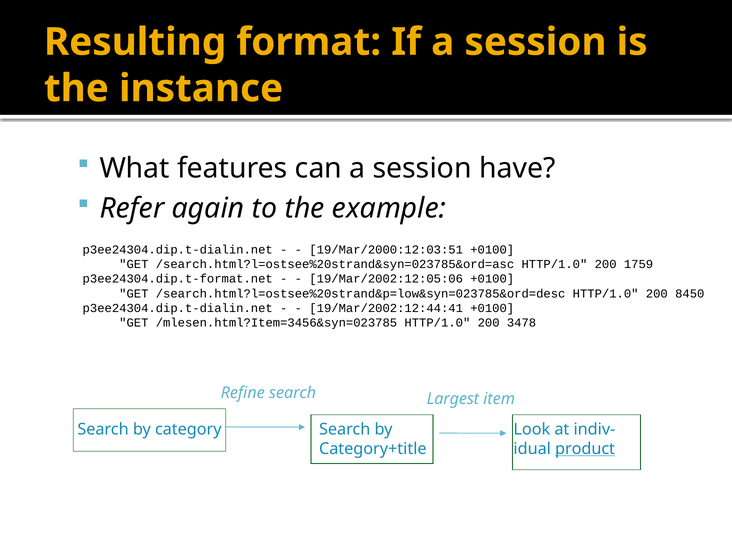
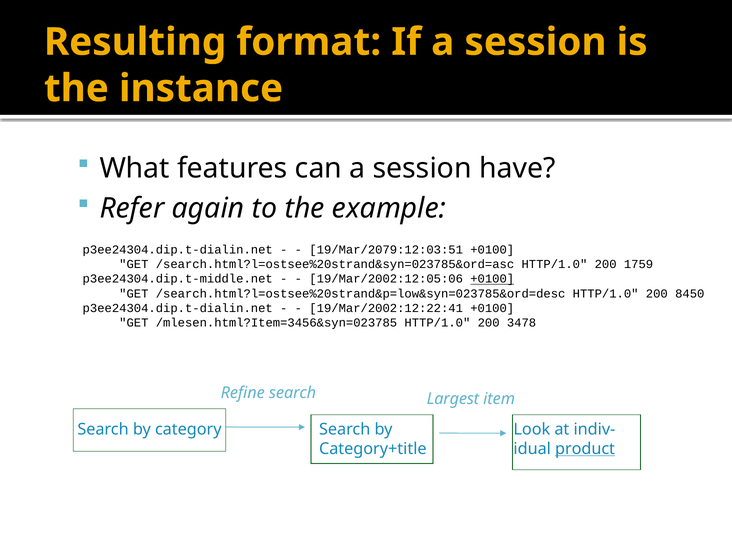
19/Mar/2000:12:03:51: 19/Mar/2000:12:03:51 -> 19/Mar/2079:12:03:51 (386, 250)
p3ee24304.dip.t-format.net: p3ee24304.dip.t-format.net -> p3ee24304.dip.t-middle.net (178, 279)
+0100 underline: none -> present (492, 279)
19/Mar/2002:12:44:41: 19/Mar/2002:12:44:41 -> 19/Mar/2002:12:22:41 (386, 308)
